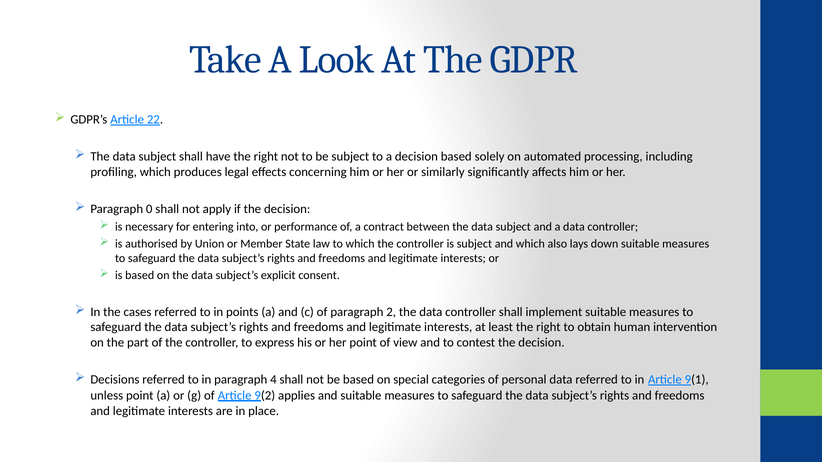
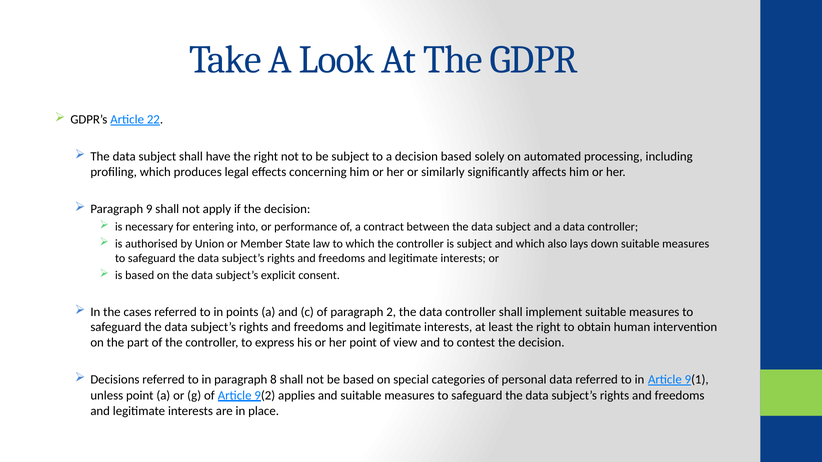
0: 0 -> 9 (149, 209)
4: 4 -> 8 (273, 380)
